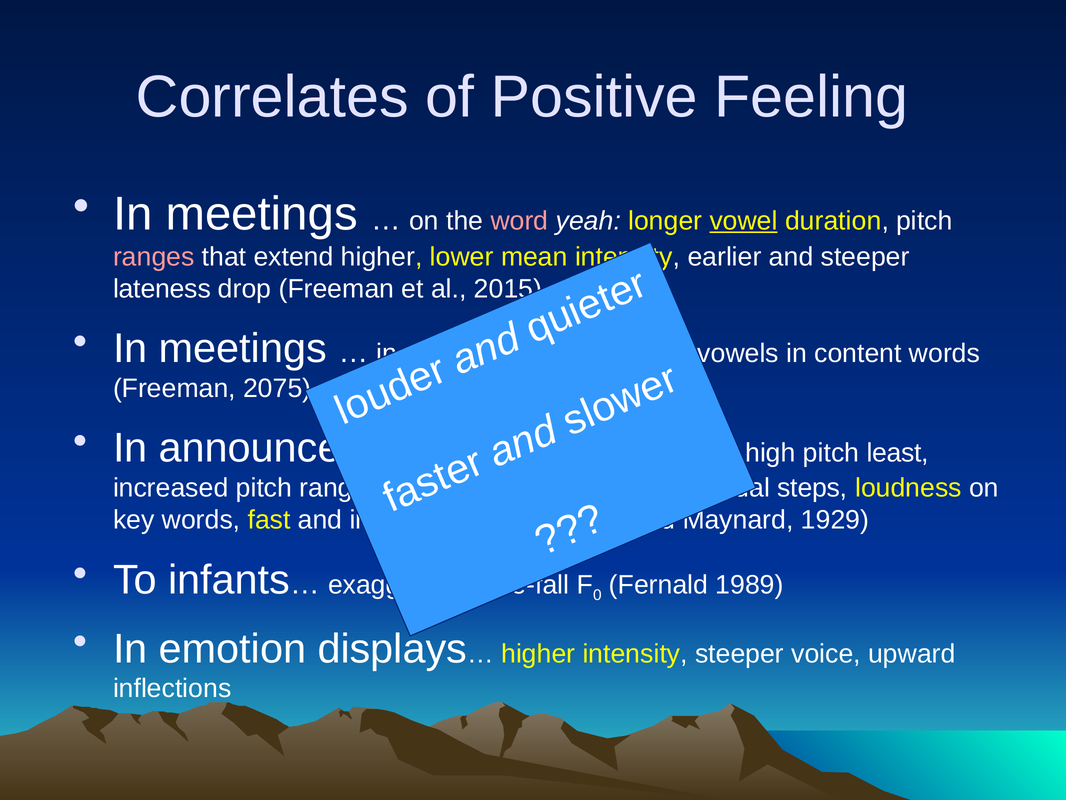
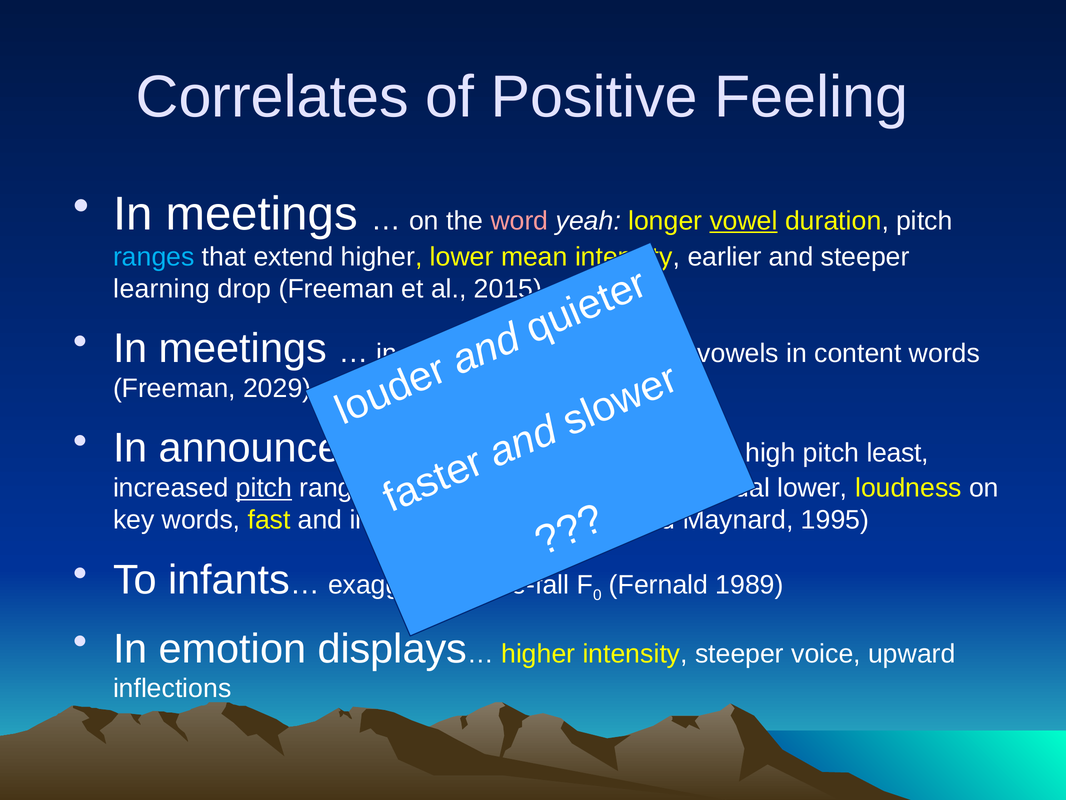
ranges colour: pink -> light blue (154, 257)
lateness: lateness -> learning (162, 289)
2075: 2075 -> 2029 (277, 388)
pitch underline: none -> present (264, 488)
steps: steps -> lower (812, 488)
1929: 1929 -> 1995 (835, 520)
